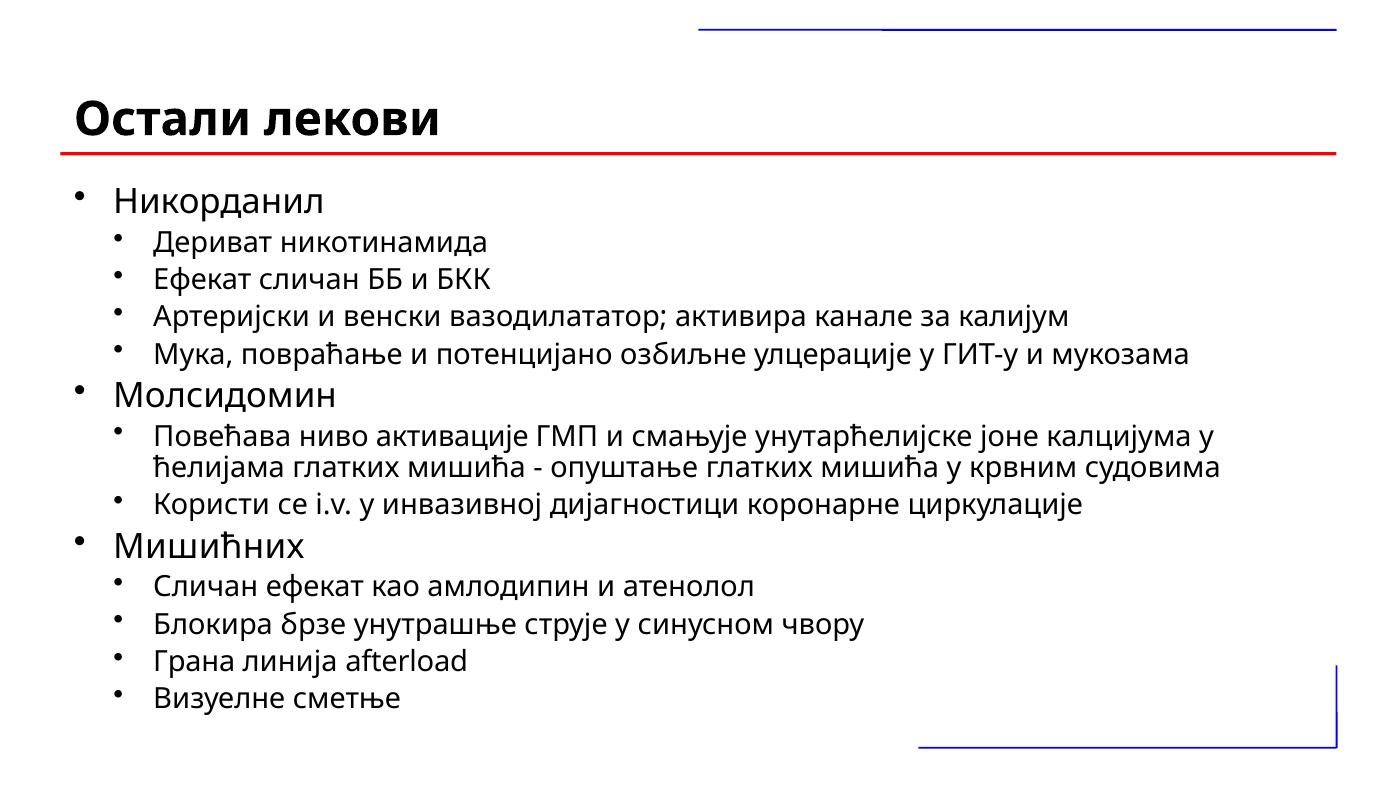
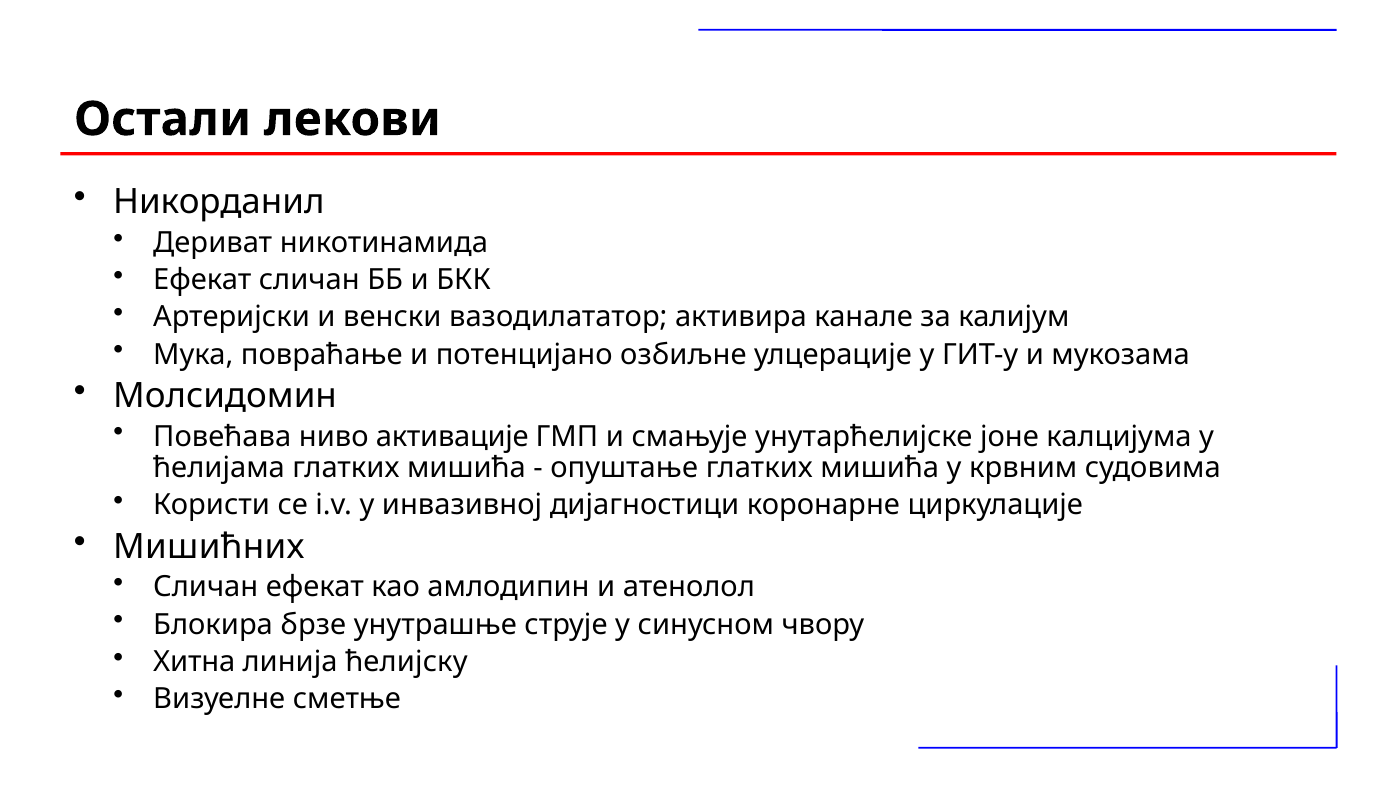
Грана: Грана -> Хитна (194, 662)
afterload: afterload -> ћелијску (406, 662)
